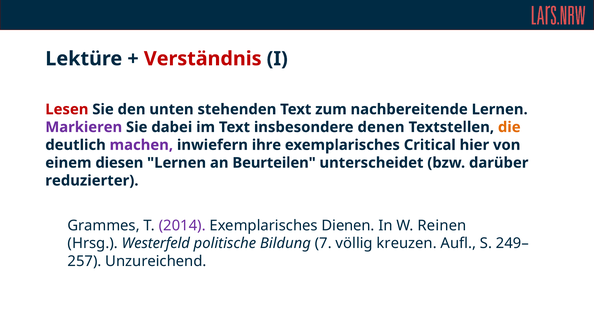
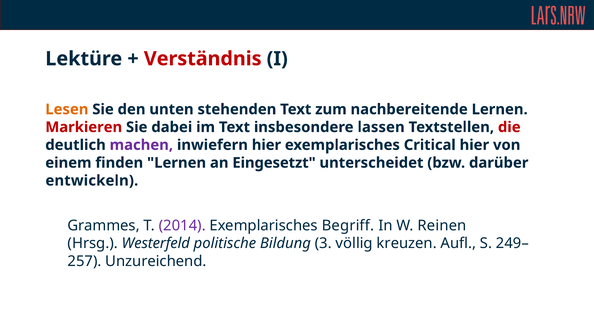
Lesen colour: red -> orange (67, 109)
Markieren colour: purple -> red (84, 127)
denen: denen -> lassen (381, 127)
die colour: orange -> red (509, 127)
inwiefern ihre: ihre -> hier (266, 145)
diesen: diesen -> finden (119, 163)
Beurteilen: Beurteilen -> Eingesetzt (274, 163)
reduzierter: reduzierter -> entwickeln (92, 181)
Dienen: Dienen -> Begriff (348, 226)
7: 7 -> 3 (323, 243)
